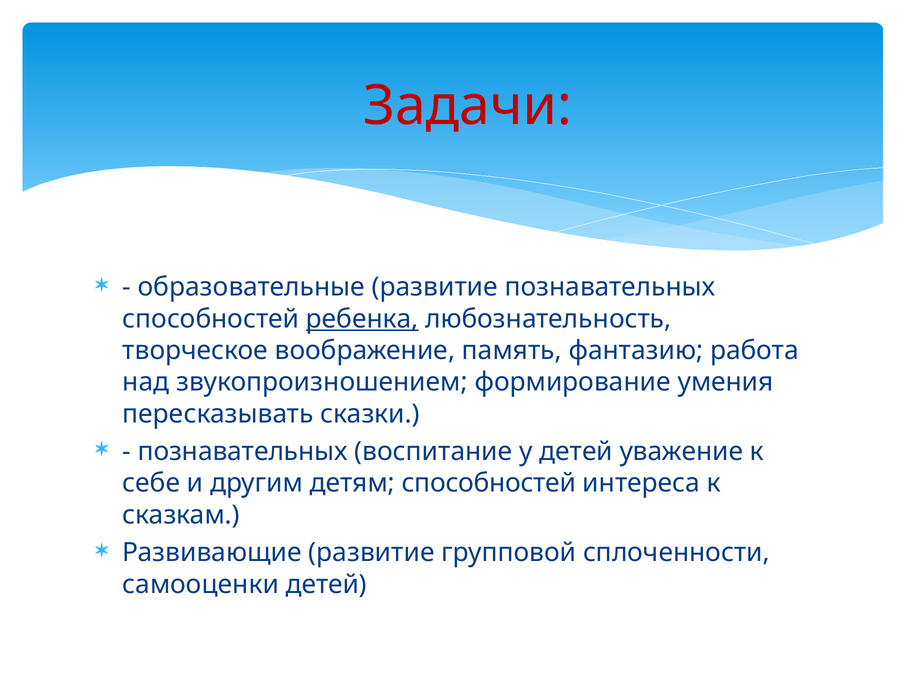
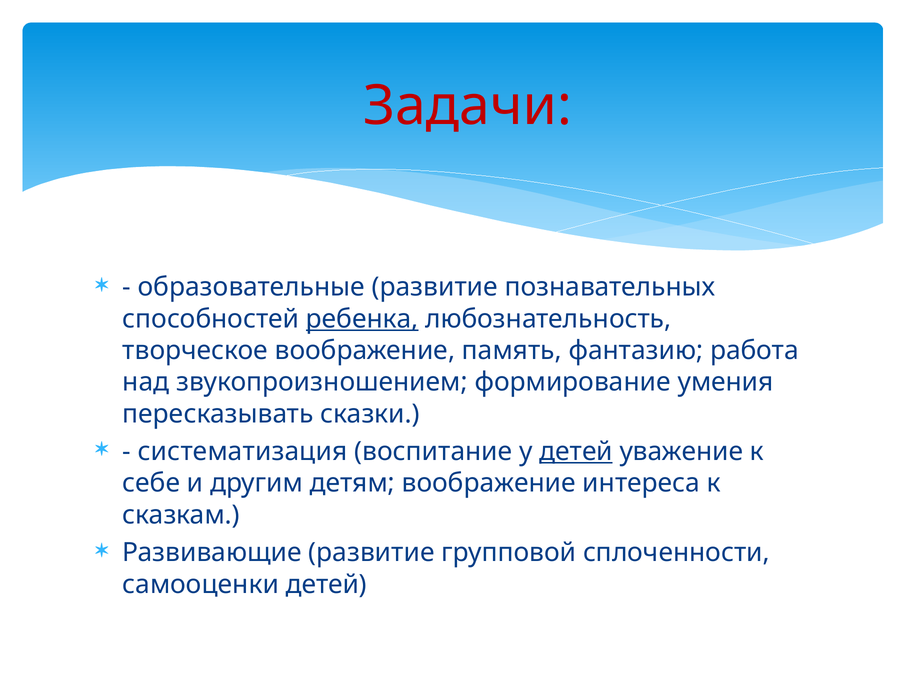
познавательных: познавательных -> систематизация (243, 451)
детей underline: none -> present (576, 451)
детям способностей: способностей -> воображение (489, 483)
